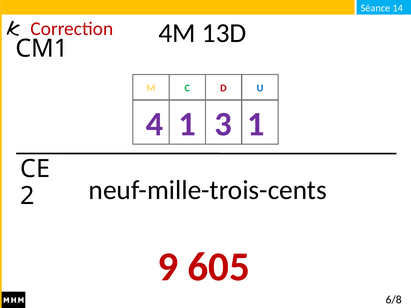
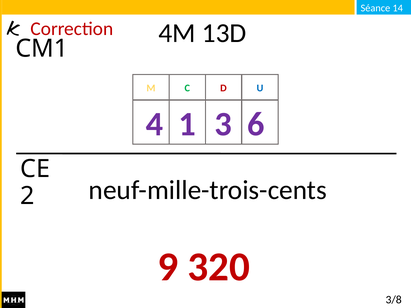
3 1: 1 -> 6 (256, 124)
605: 605 -> 320 (219, 267)
6/8: 6/8 -> 3/8 (394, 300)
